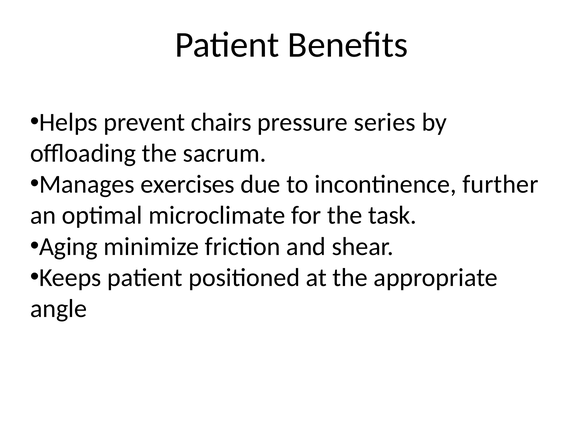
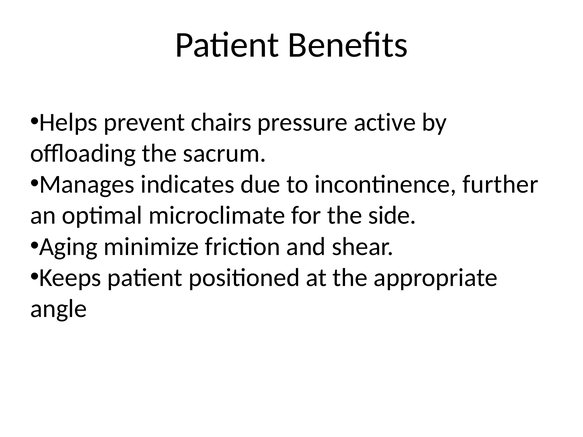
series: series -> active (385, 122)
exercises: exercises -> indicates (187, 184)
task: task -> side (392, 216)
